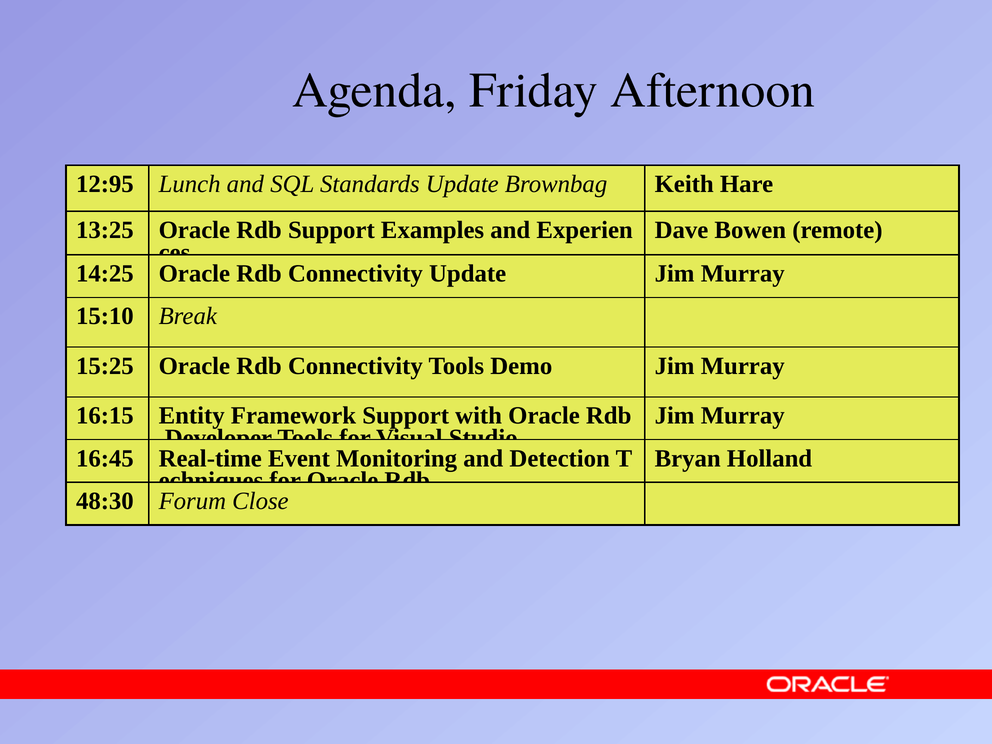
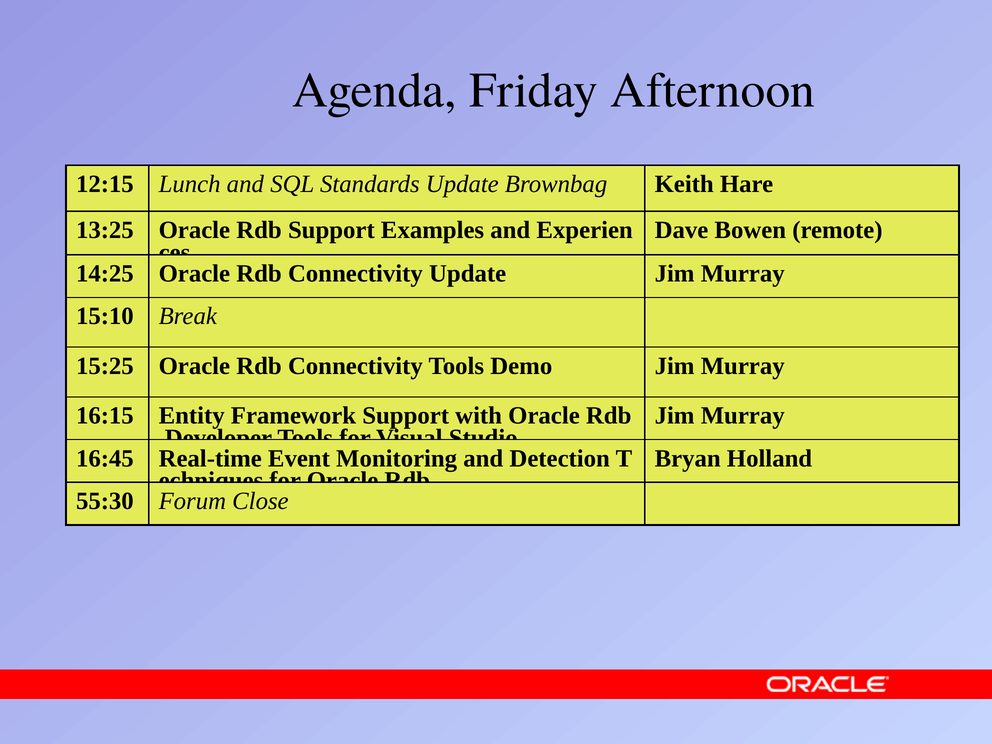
12:95: 12:95 -> 12:15 (105, 184)
48:30: 48:30 -> 55:30 (105, 501)
